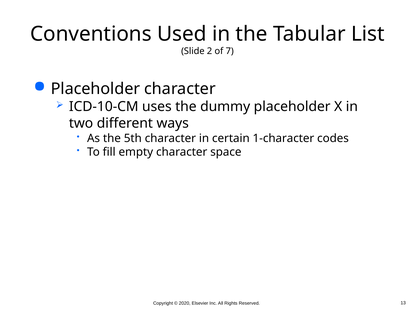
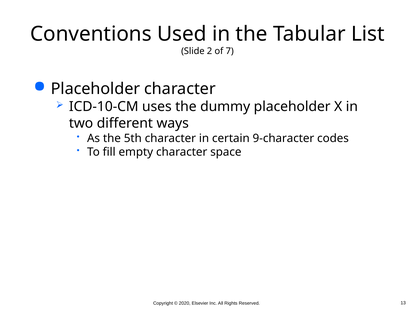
1-character: 1-character -> 9-character (283, 138)
